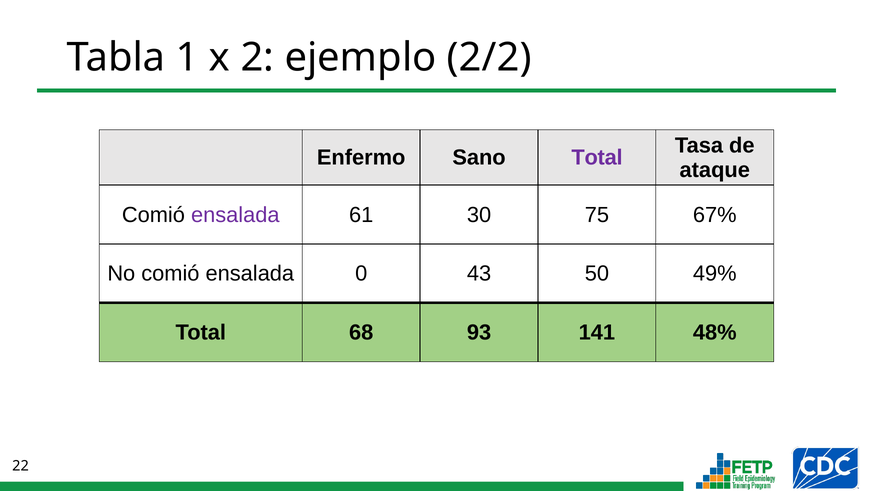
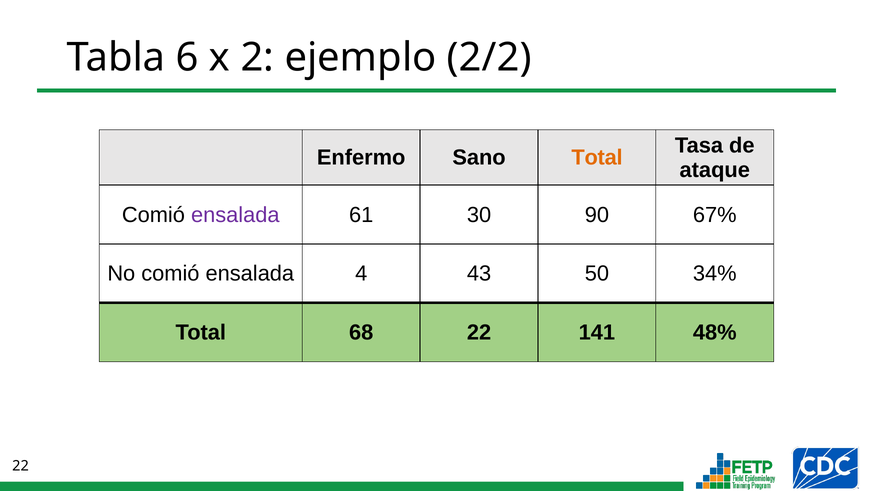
1: 1 -> 6 (187, 57)
Total colour: purple -> orange (597, 158)
75: 75 -> 90 (597, 215)
0: 0 -> 4 (361, 274)
49%: 49% -> 34% (715, 274)
68 93: 93 -> 22 (479, 333)
